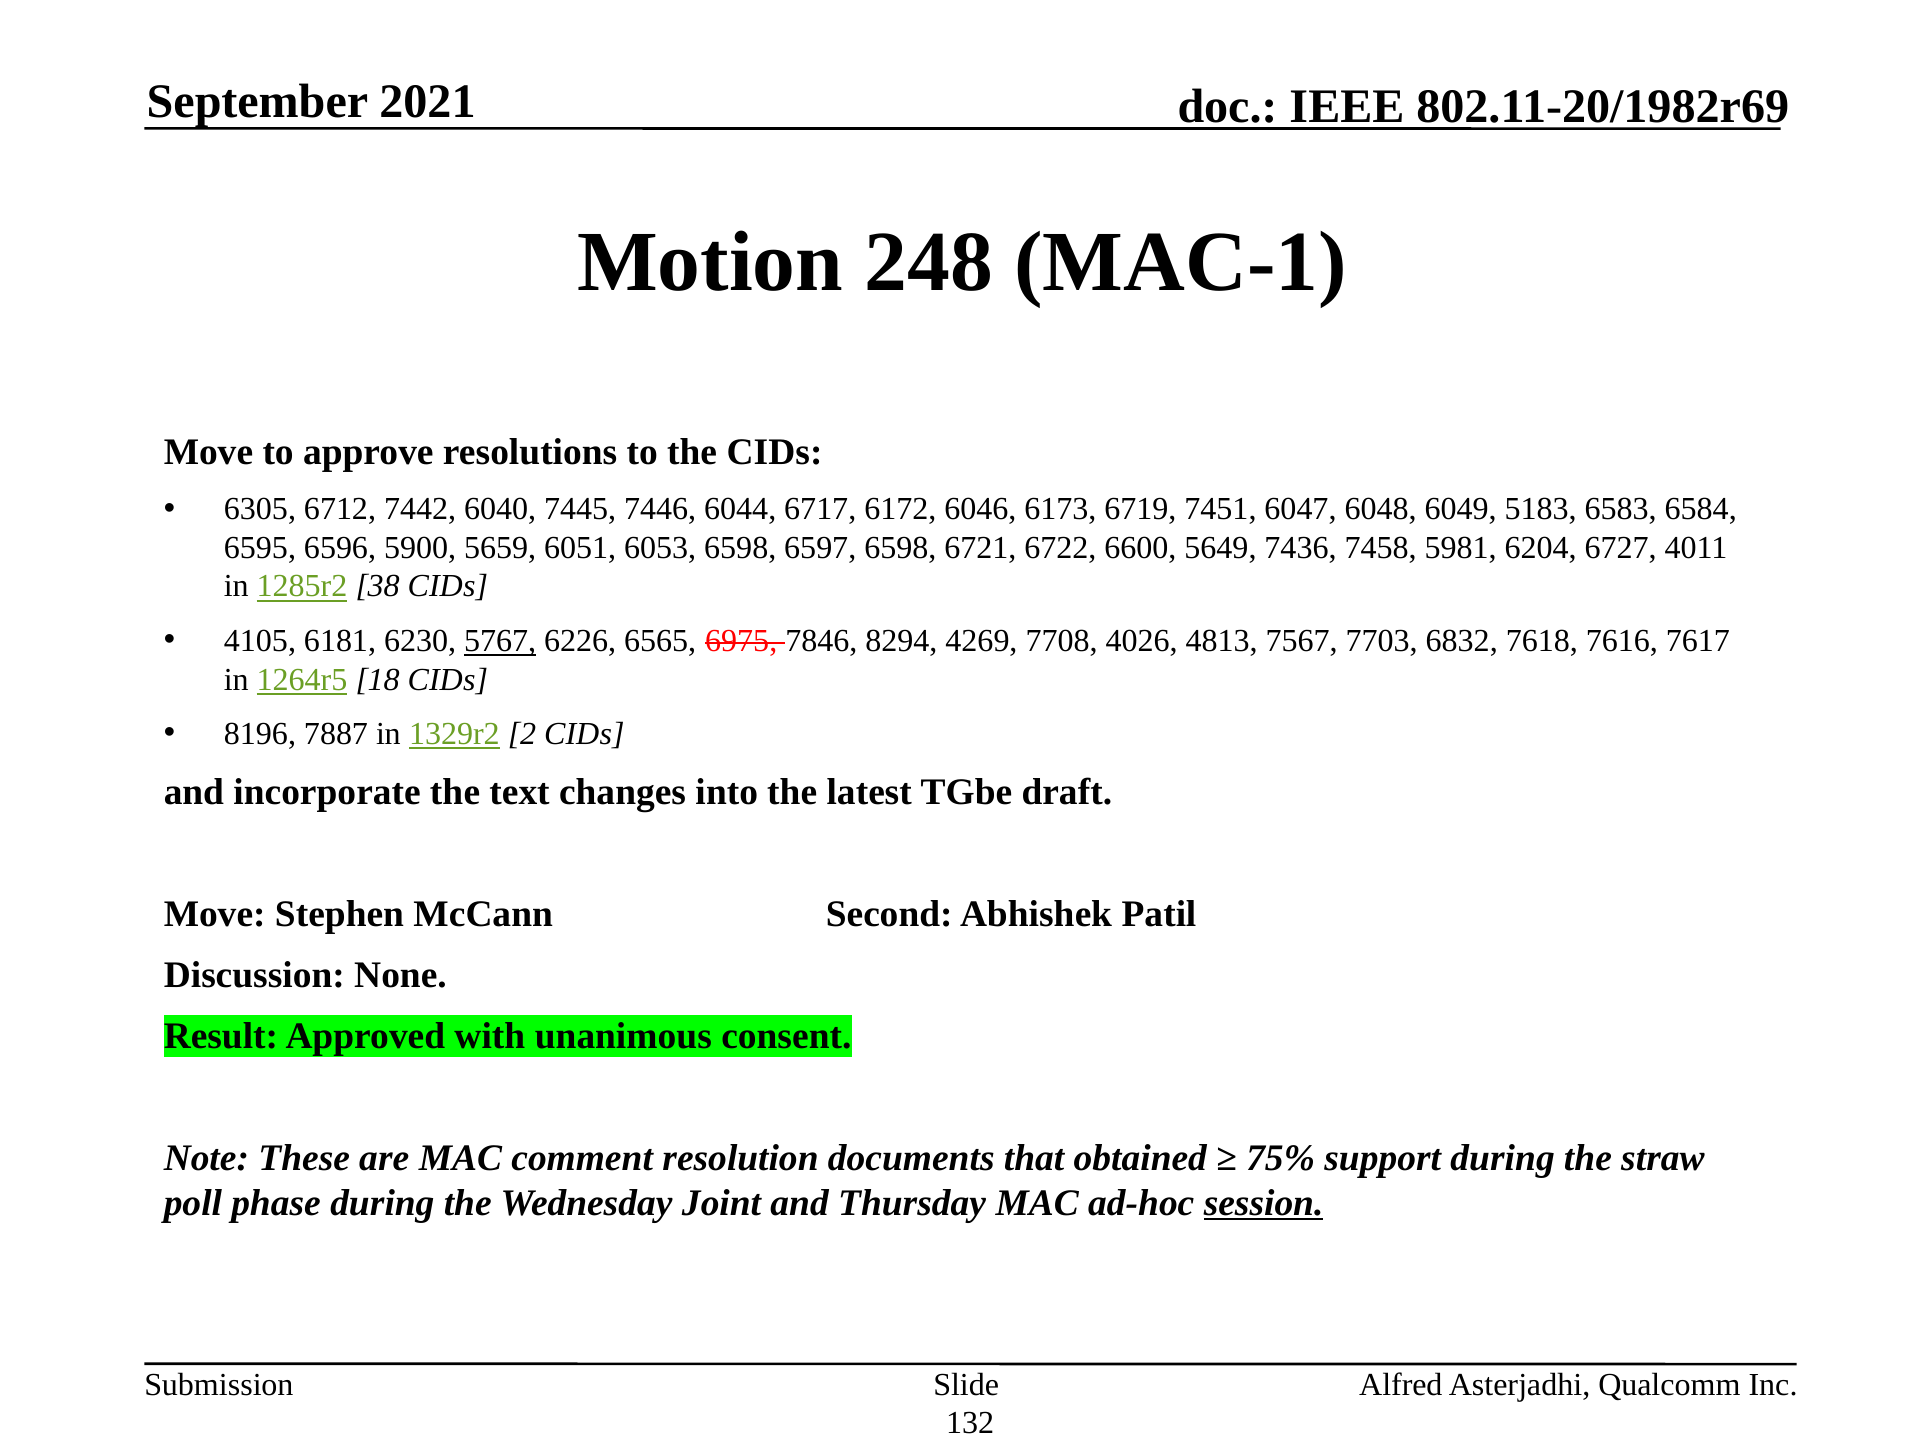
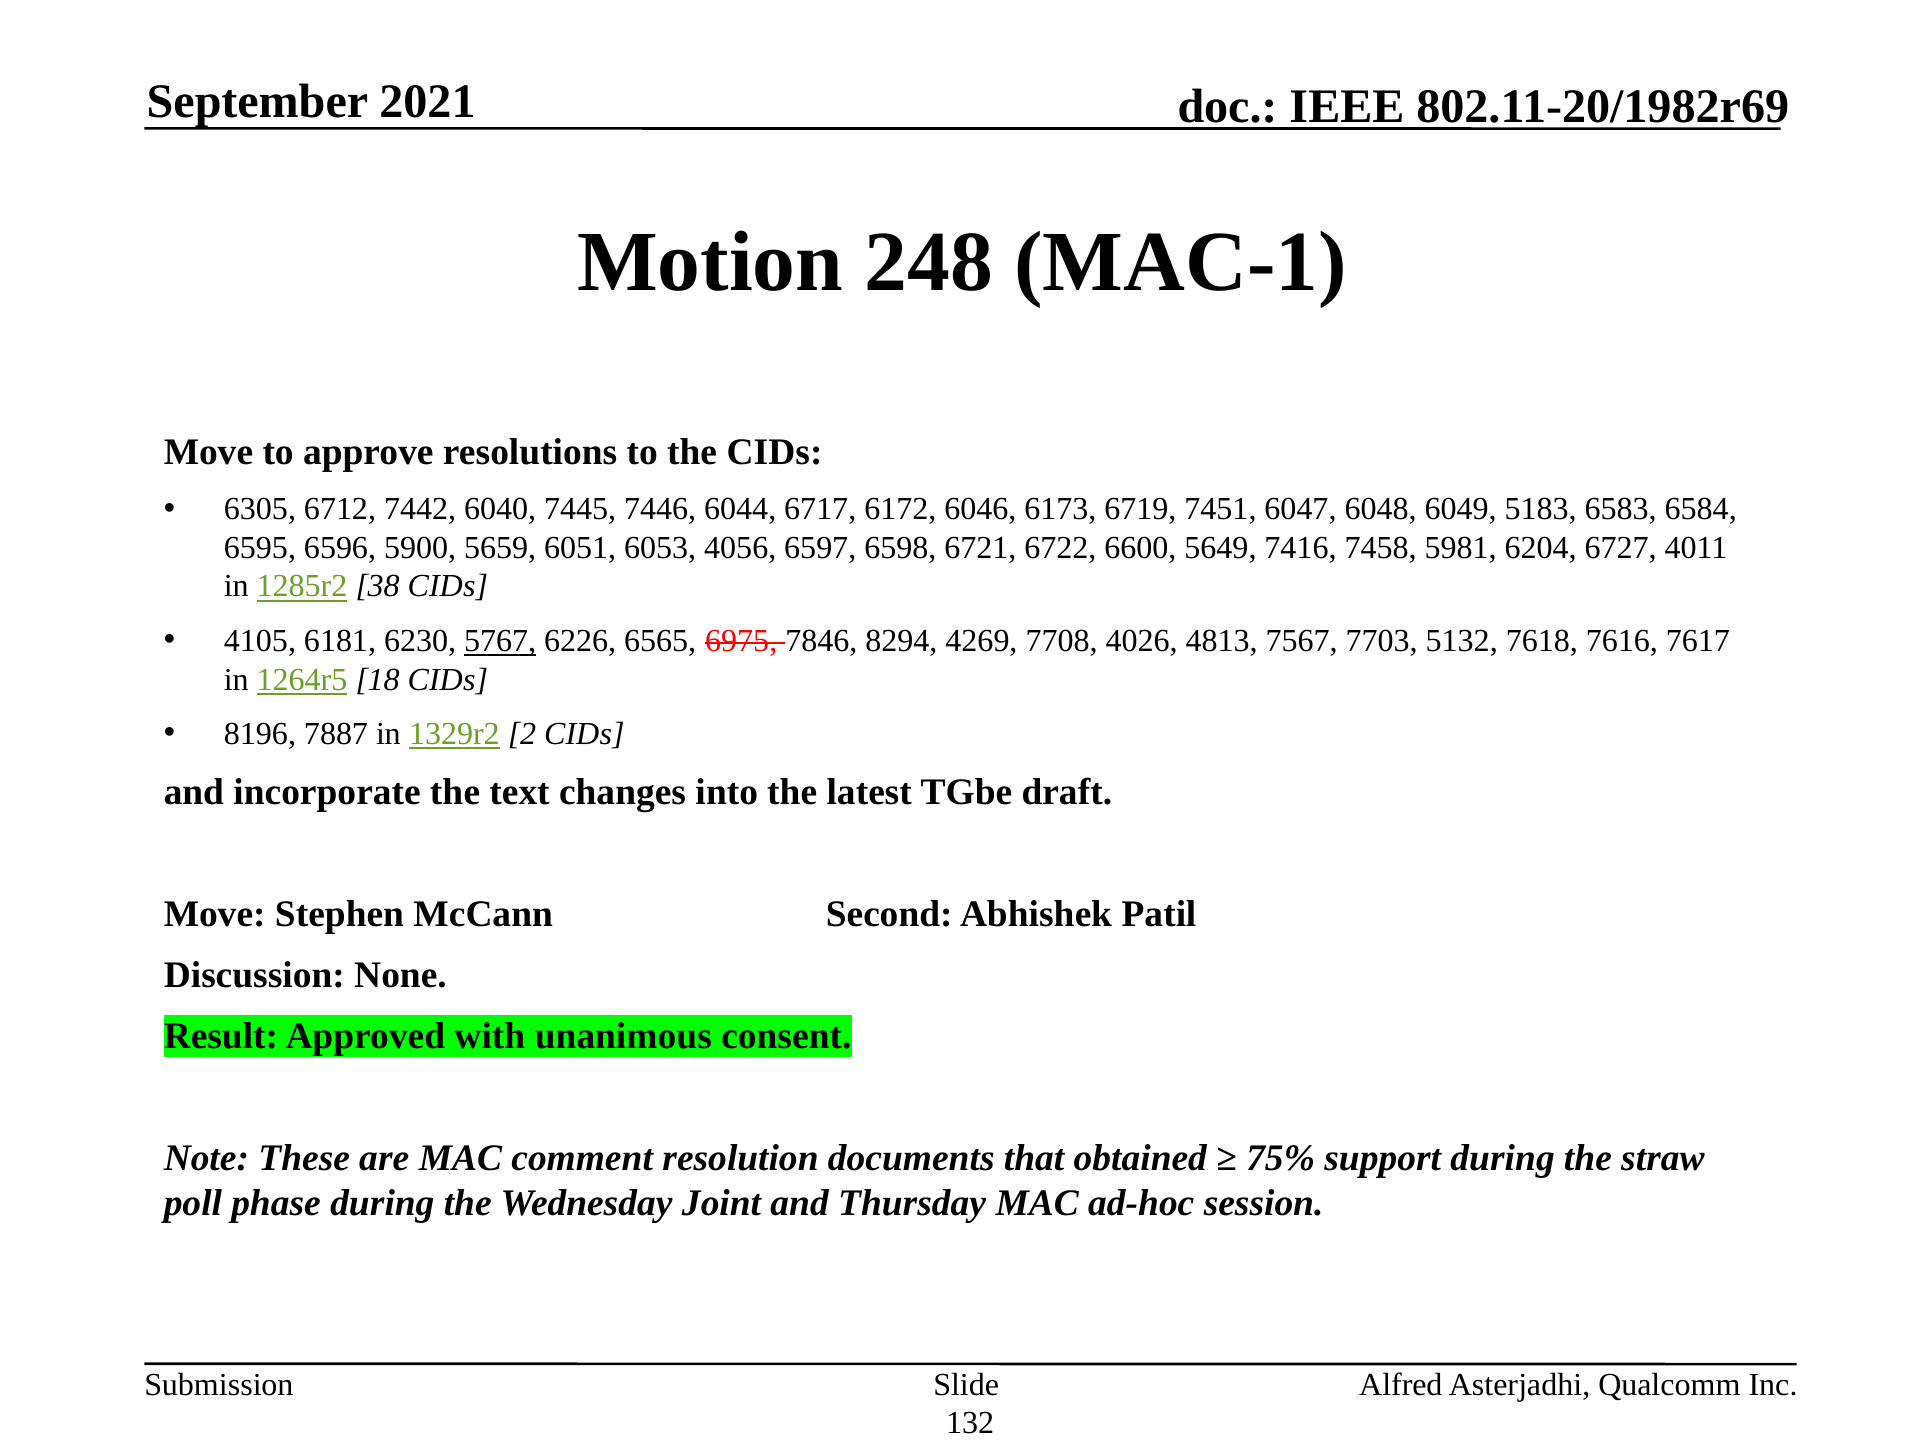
6053 6598: 6598 -> 4056 (740, 548)
7436: 7436 -> 7416 (1301, 548)
6832: 6832 -> 5132 (1462, 641)
session underline: present -> none (1264, 1203)
